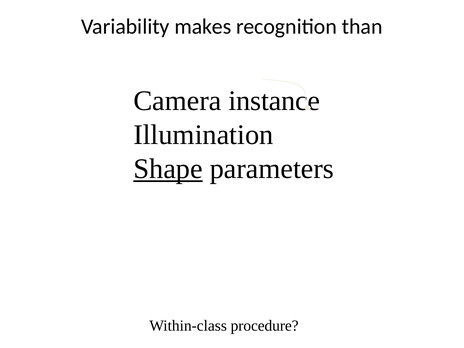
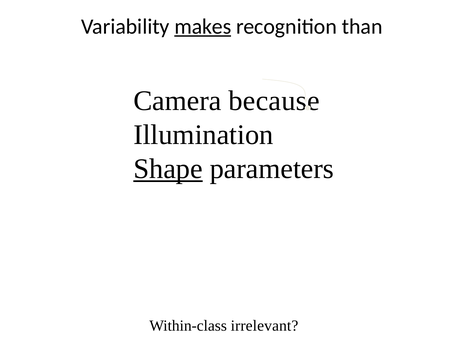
makes underline: none -> present (203, 27)
instance: instance -> because (274, 101)
procedure: procedure -> irrelevant (264, 326)
